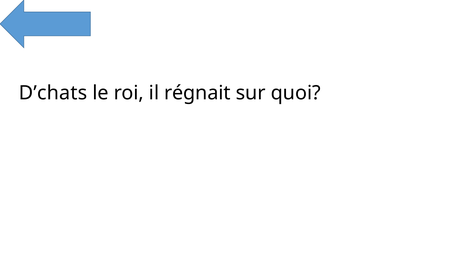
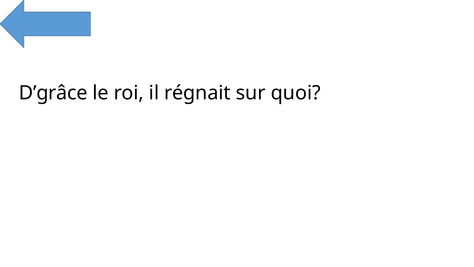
D’chats: D’chats -> D’grâce (53, 93)
